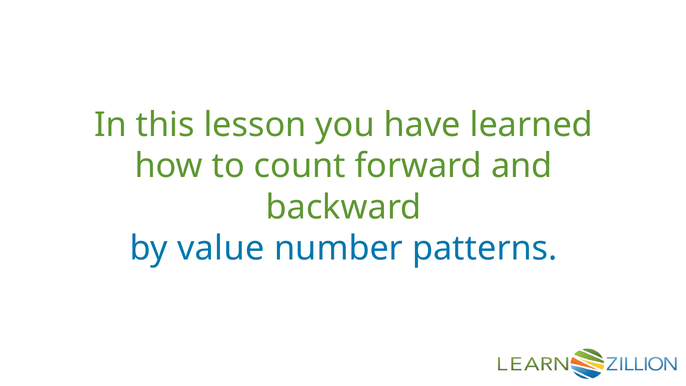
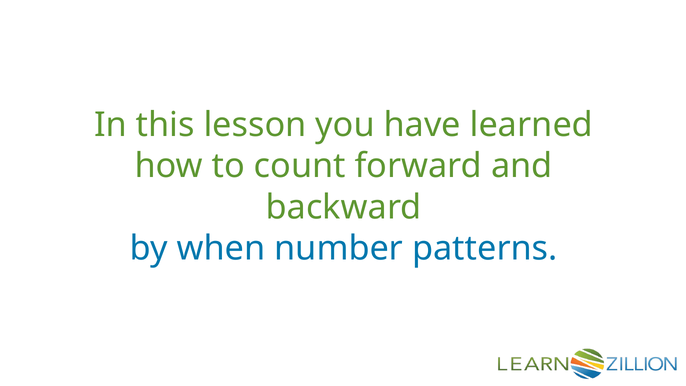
value: value -> when (221, 248)
